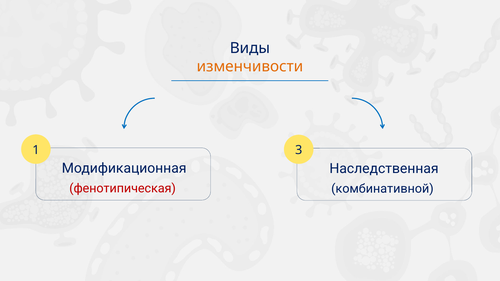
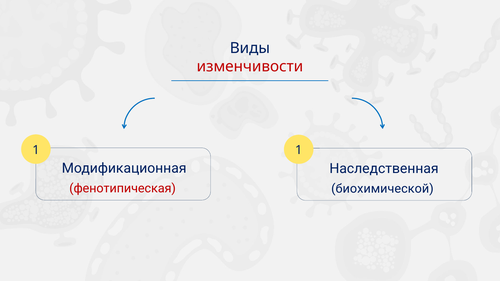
изменчивости colour: orange -> red (250, 67)
1 3: 3 -> 1 (299, 150)
комбинативной: комбинативной -> биохимической (382, 189)
